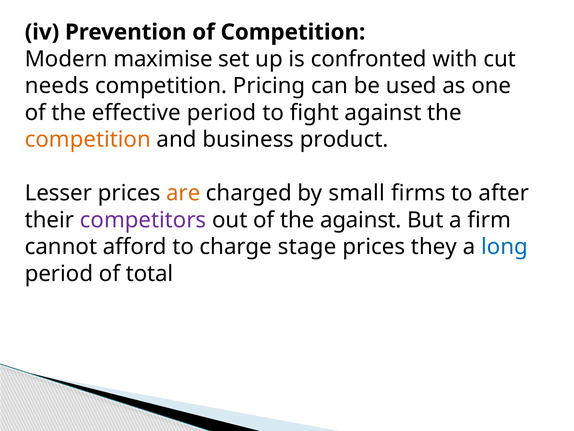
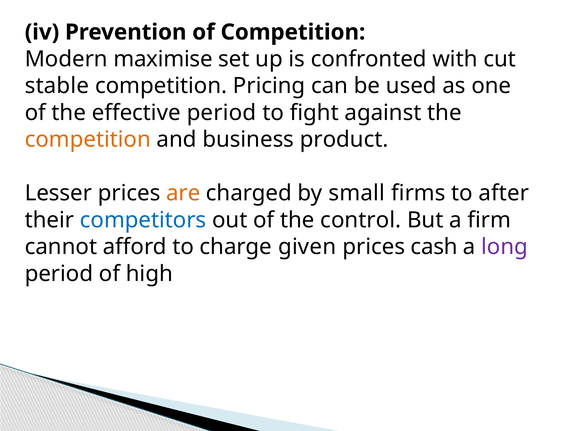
needs: needs -> stable (57, 86)
competitors colour: purple -> blue (143, 220)
the against: against -> control (361, 220)
stage: stage -> given (307, 247)
they: they -> cash (434, 247)
long colour: blue -> purple (505, 247)
total: total -> high (149, 273)
